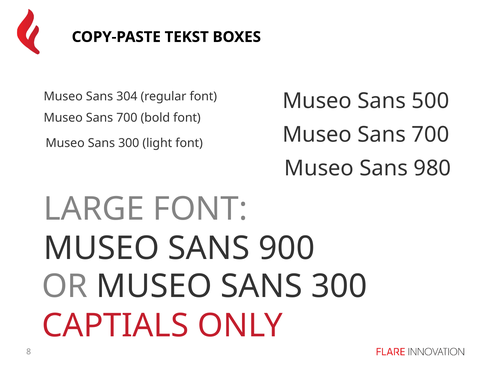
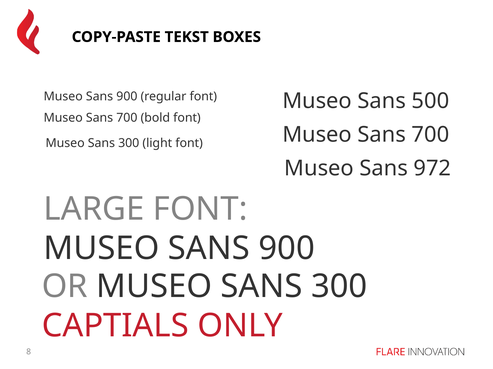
304: 304 -> 900 (127, 97)
980: 980 -> 972 (432, 169)
